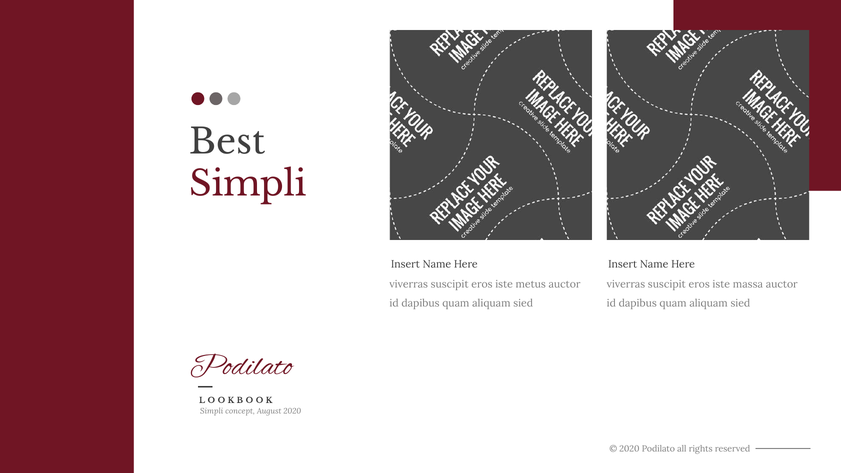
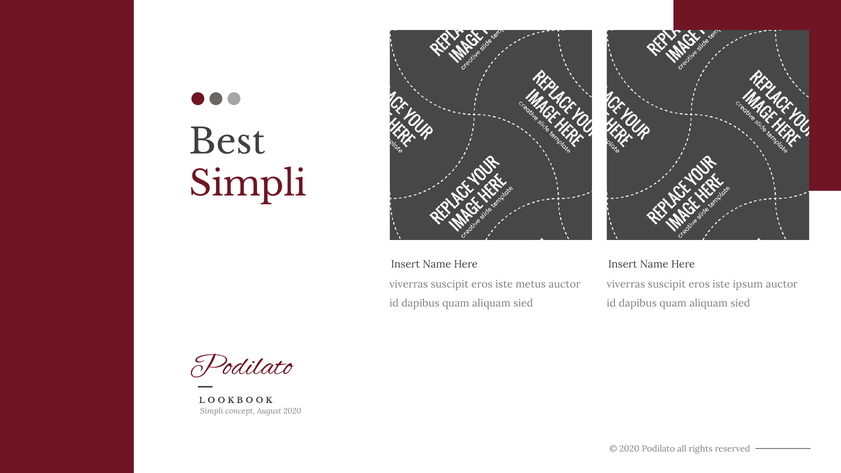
massa: massa -> ipsum (748, 285)
